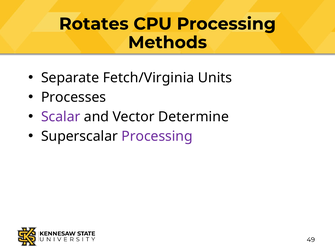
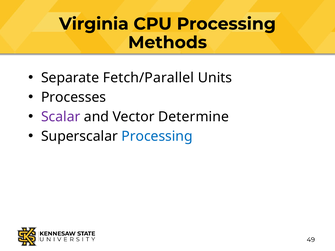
Rotates: Rotates -> Virginia (94, 24)
Fetch/Virginia: Fetch/Virginia -> Fetch/Parallel (148, 78)
Processing colour: purple -> blue (157, 136)
